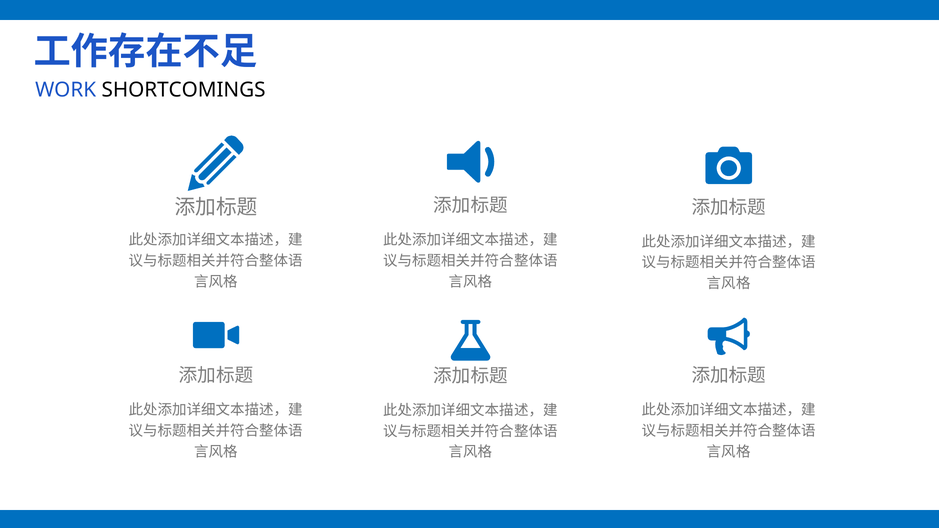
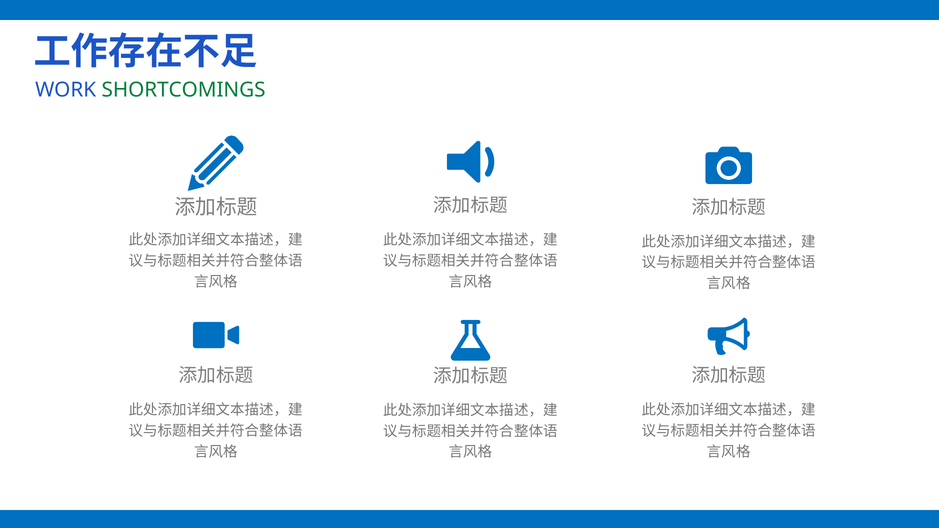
SHORTCOMINGS colour: black -> green (184, 90)
